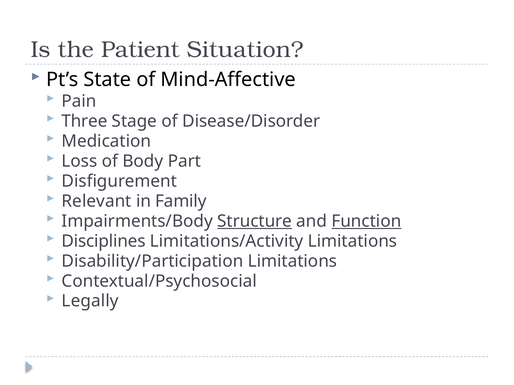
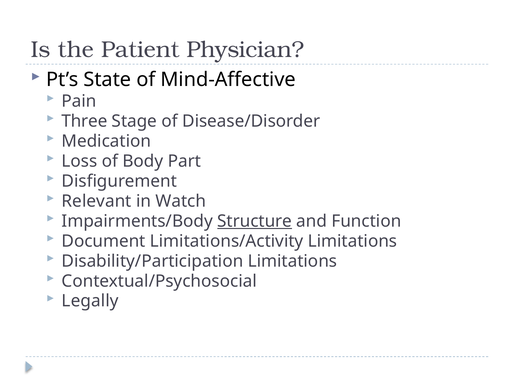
Situation: Situation -> Physician (245, 50)
Family: Family -> Watch (181, 201)
Function underline: present -> none (366, 221)
Disciplines: Disciplines -> Document (104, 241)
